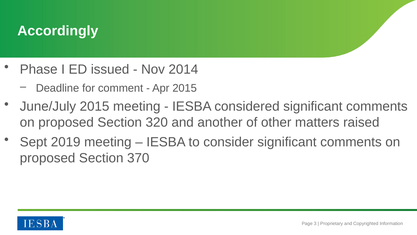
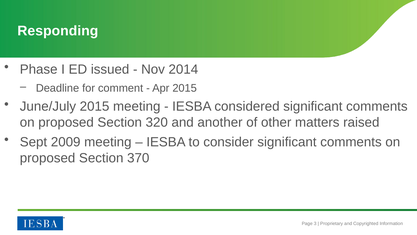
Accordingly: Accordingly -> Responding (58, 31)
2019: 2019 -> 2009 (66, 142)
